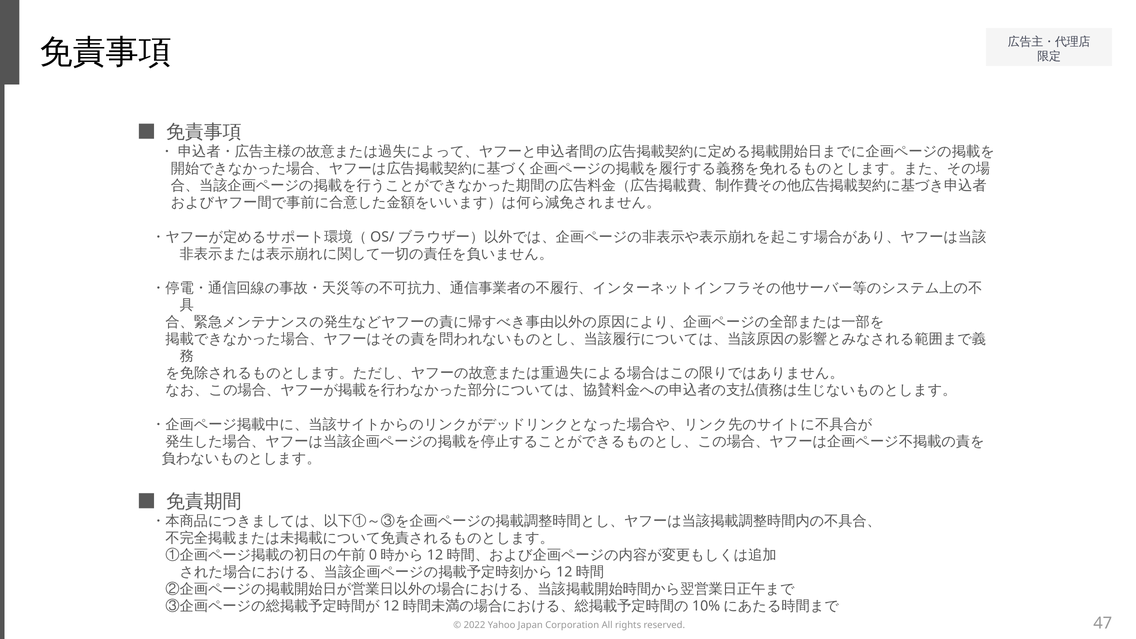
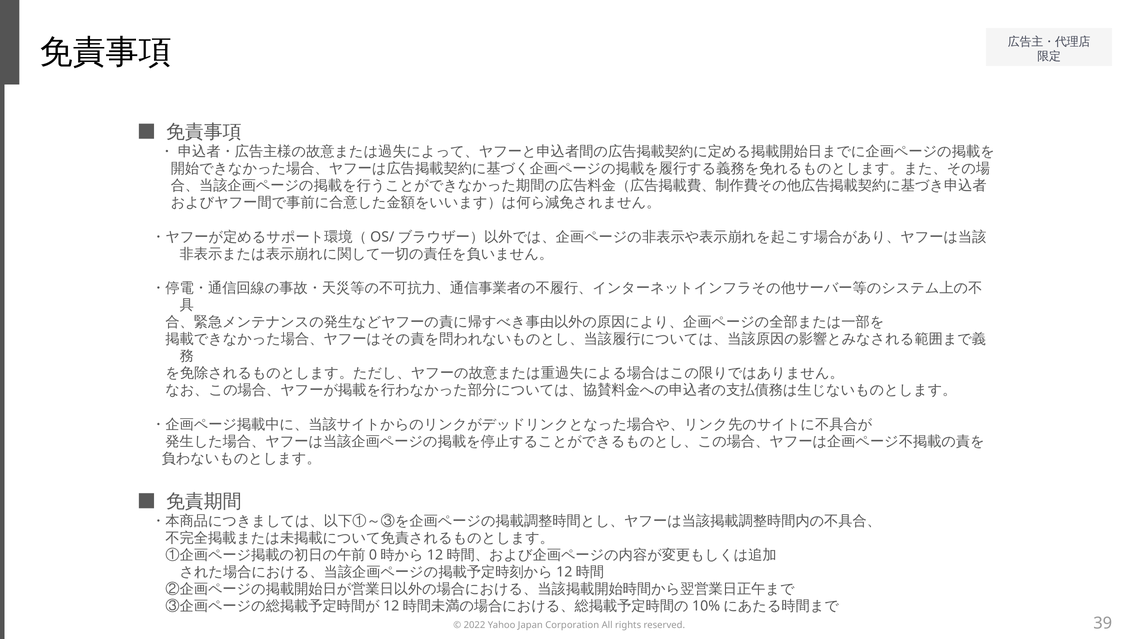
47: 47 -> 39 (1103, 623)
